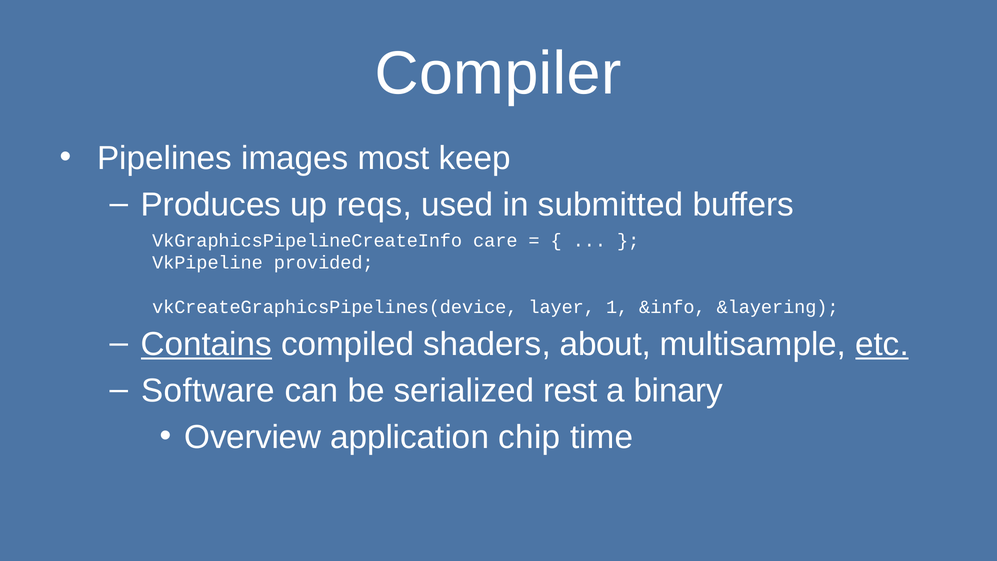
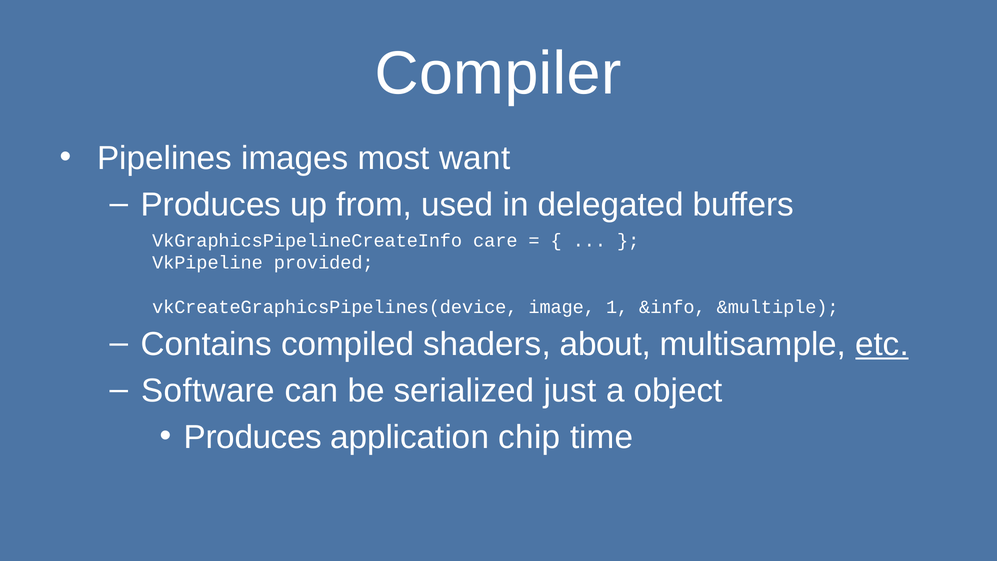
keep: keep -> want (475, 158)
reqs: reqs -> from (374, 205)
submitted: submitted -> delegated (611, 205)
layer: layer -> image (562, 307)
&layering: &layering -> &multiple (778, 307)
Contains underline: present -> none (206, 344)
rest: rest -> just (570, 391)
binary: binary -> object (678, 391)
Overview: Overview -> Produces (253, 437)
